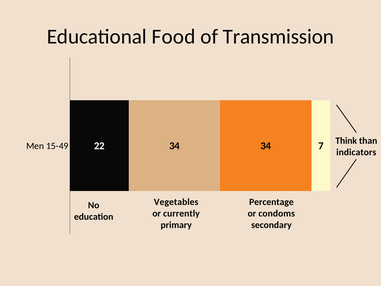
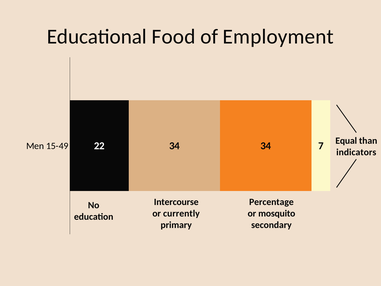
Transmission: Transmission -> Employment (278, 37)
Think: Think -> Equal (346, 141)
Vegetables: Vegetables -> Intercourse (176, 202)
condoms: condoms -> mosquito (277, 213)
